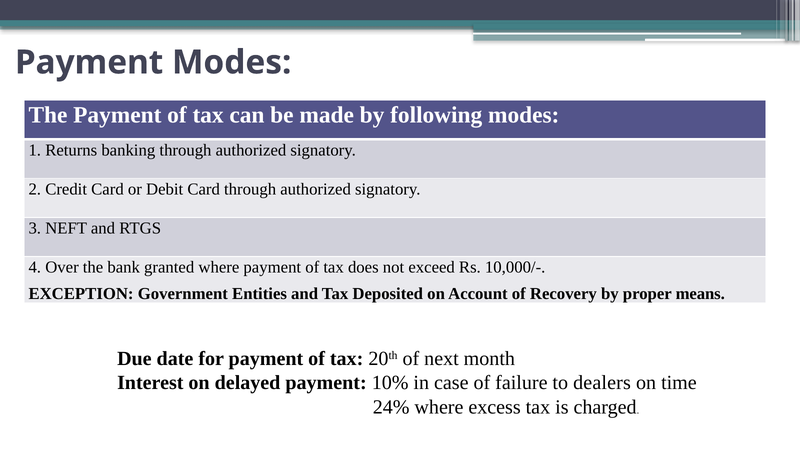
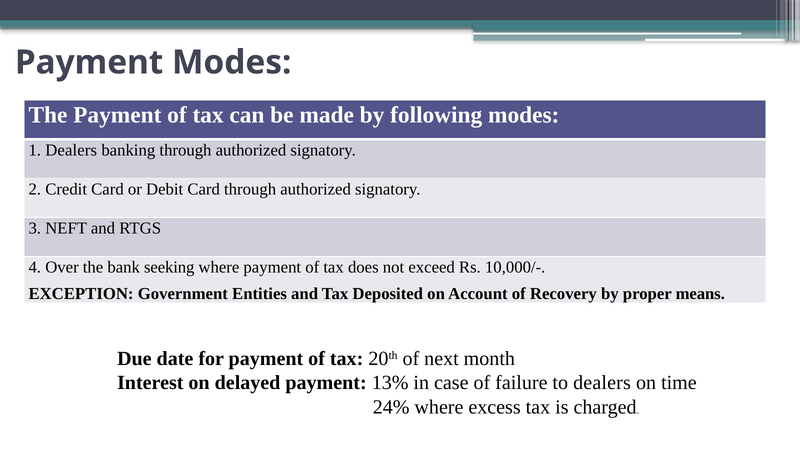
1 Returns: Returns -> Dealers (71, 150)
granted: granted -> seeking (169, 267)
10%: 10% -> 13% (390, 383)
